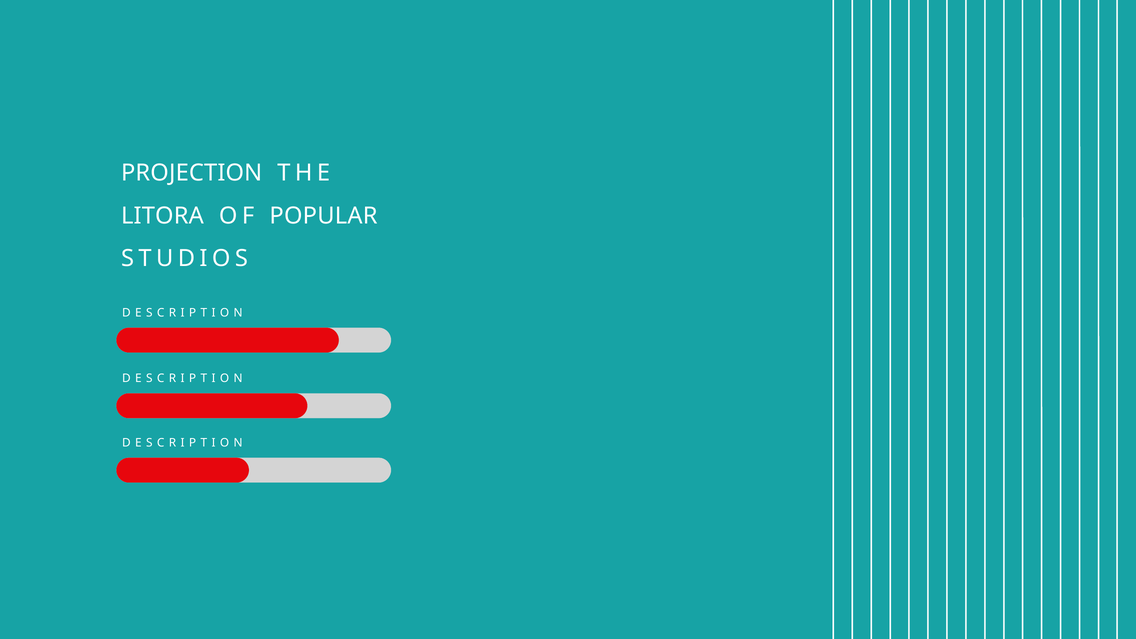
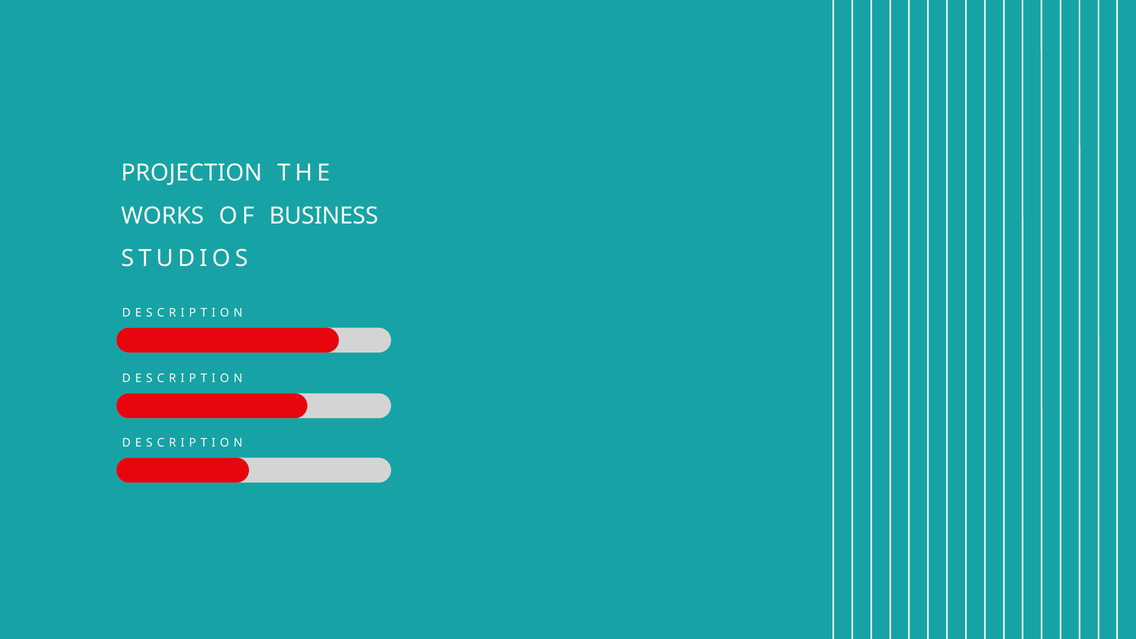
LITORA: LITORA -> WORKS (162, 216)
POPULAR: POPULAR -> BUSINESS (324, 216)
